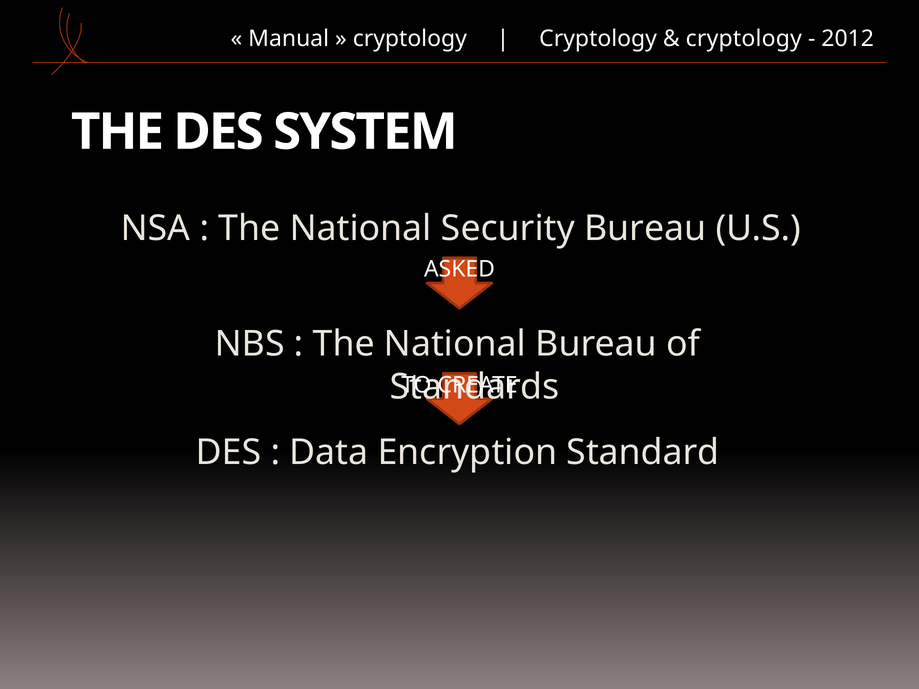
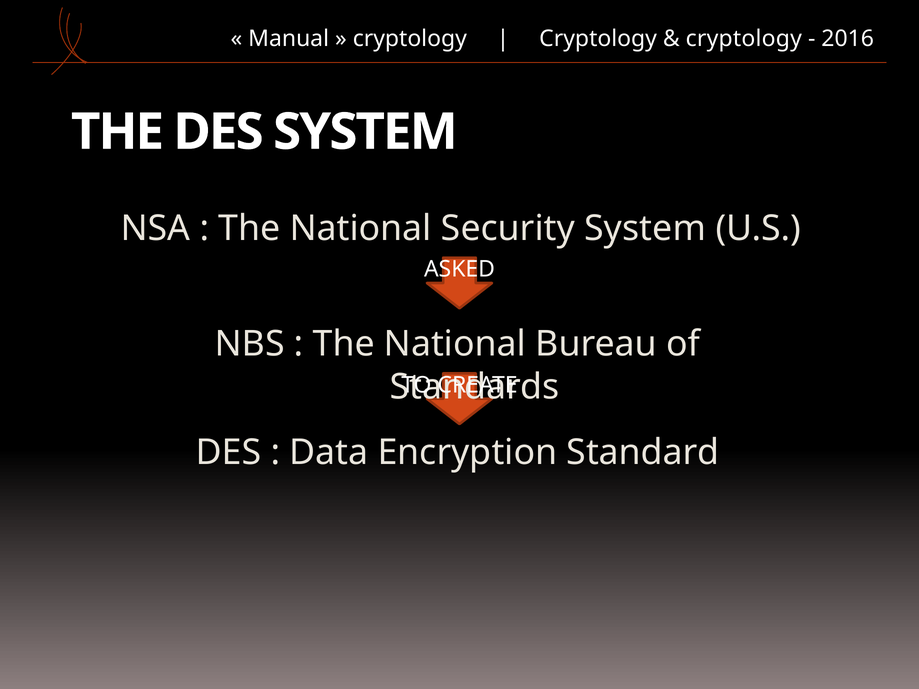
2012: 2012 -> 2016 (848, 39)
Security Bureau: Bureau -> System (645, 228)
